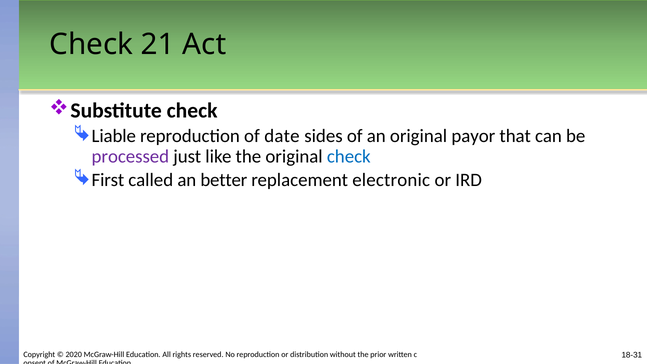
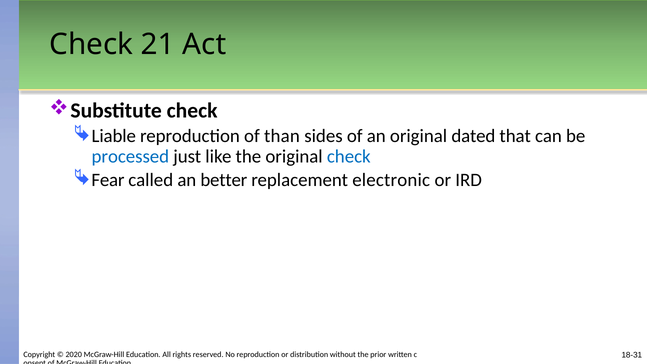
date: date -> than (282, 136)
payor: payor -> dated (473, 136)
processed colour: purple -> blue (130, 156)
First: First -> Fear (108, 180)
